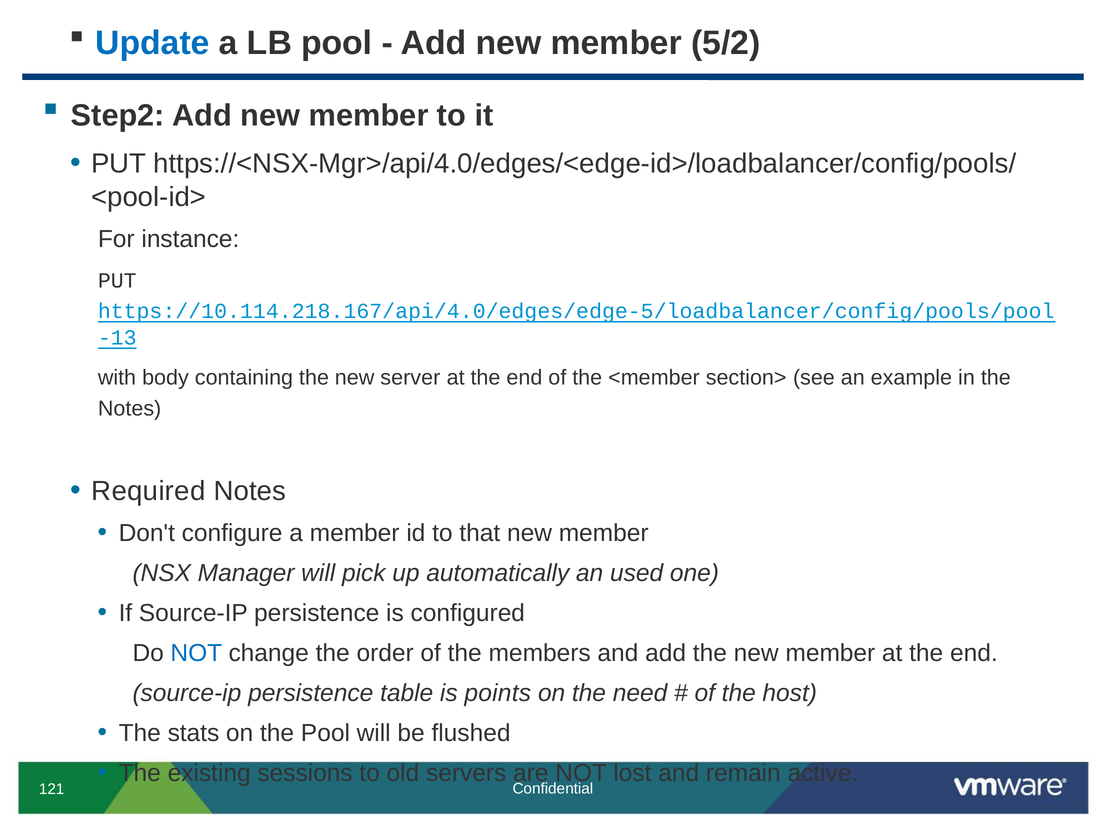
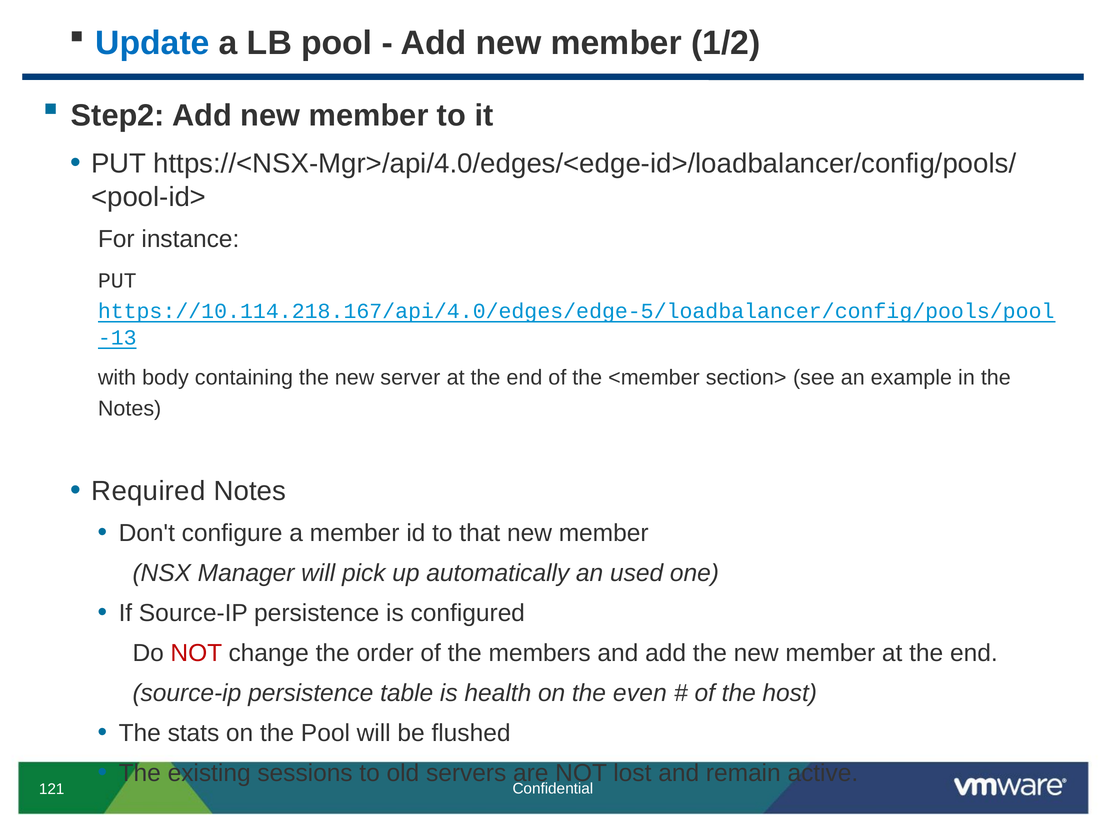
5/2: 5/2 -> 1/2 (726, 43)
NOT colour: blue -> red (196, 653)
points: points -> health (498, 693)
need: need -> even (640, 693)
